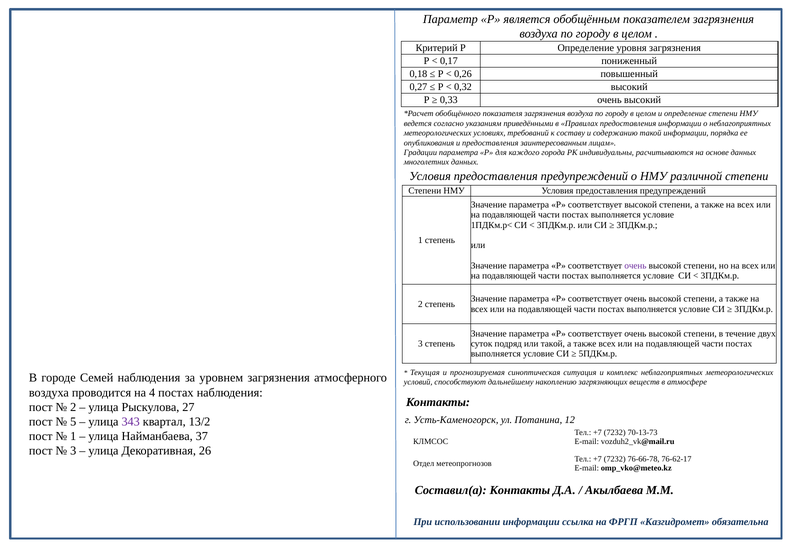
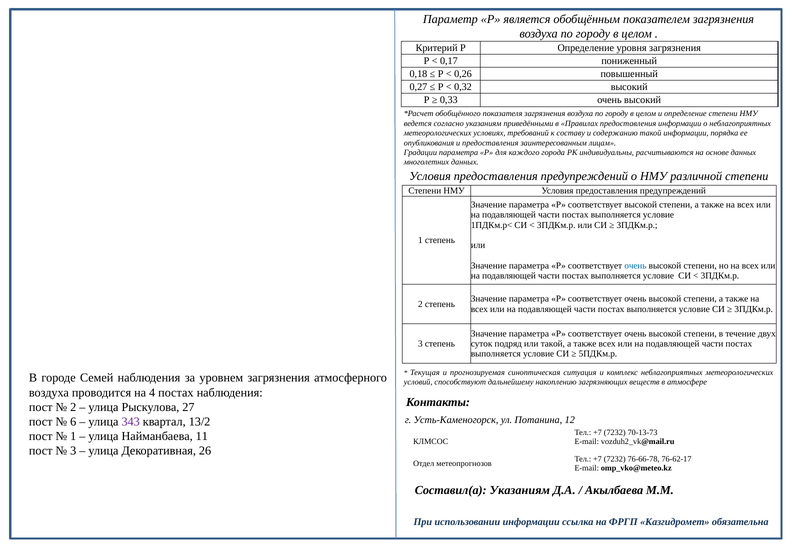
очень colour: purple -> blue (635, 266)
5: 5 -> 6 (73, 422)
37: 37 -> 11 (202, 437)
Составил(а Контакты: Контакты -> Указаниям (520, 490)
